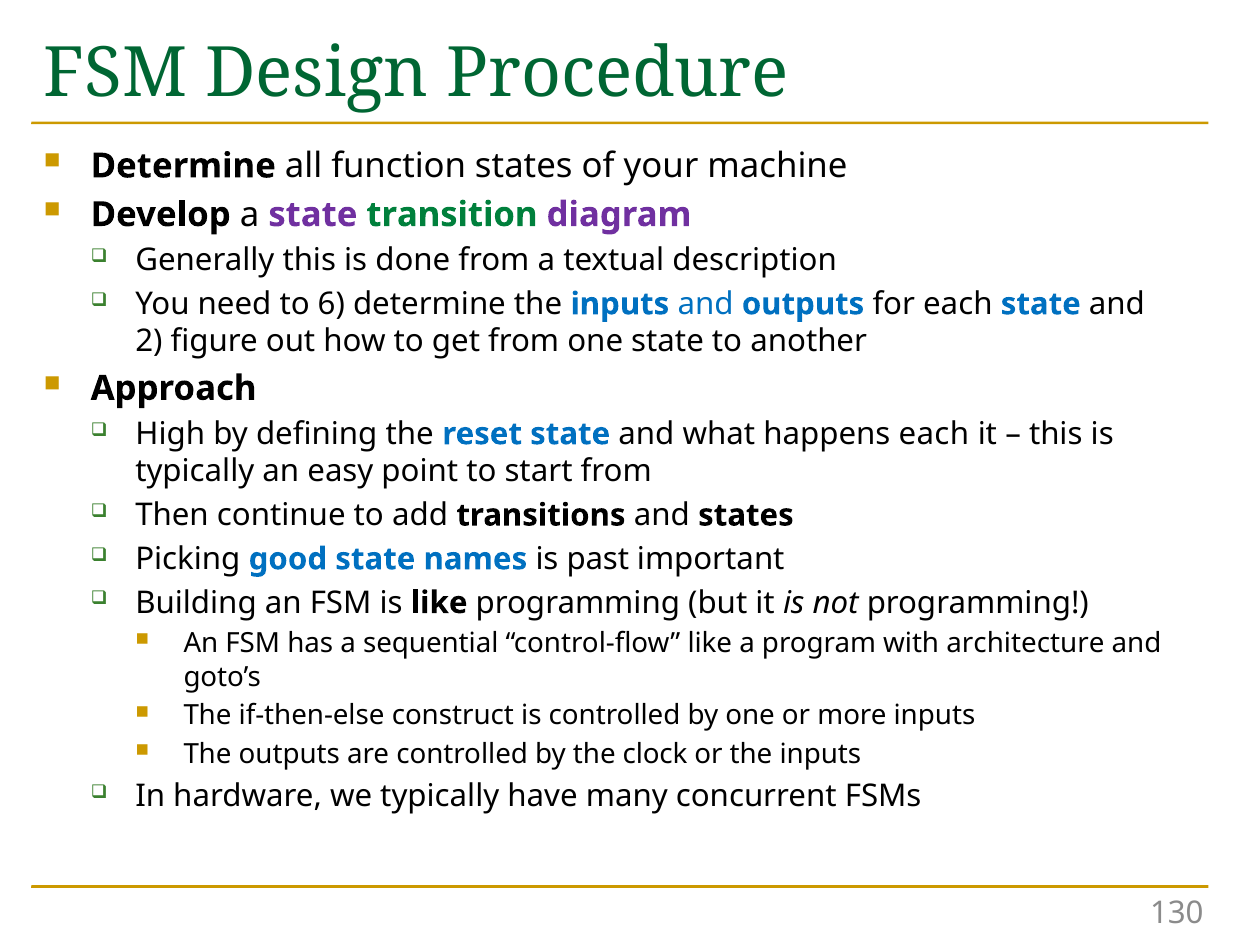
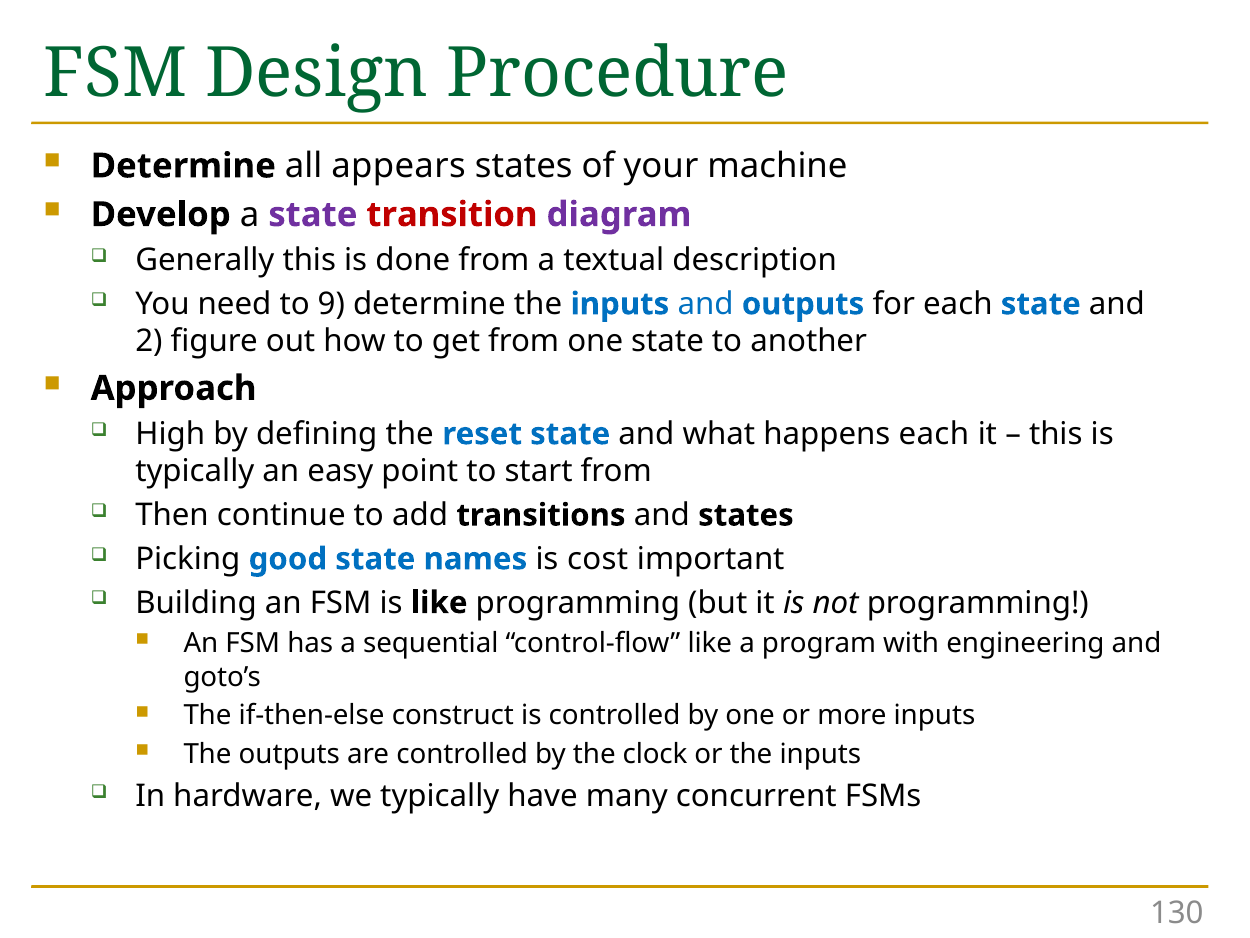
function: function -> appears (398, 166)
transition colour: green -> red (452, 215)
6: 6 -> 9 (331, 304)
past: past -> cost (598, 559)
architecture: architecture -> engineering (1025, 643)
